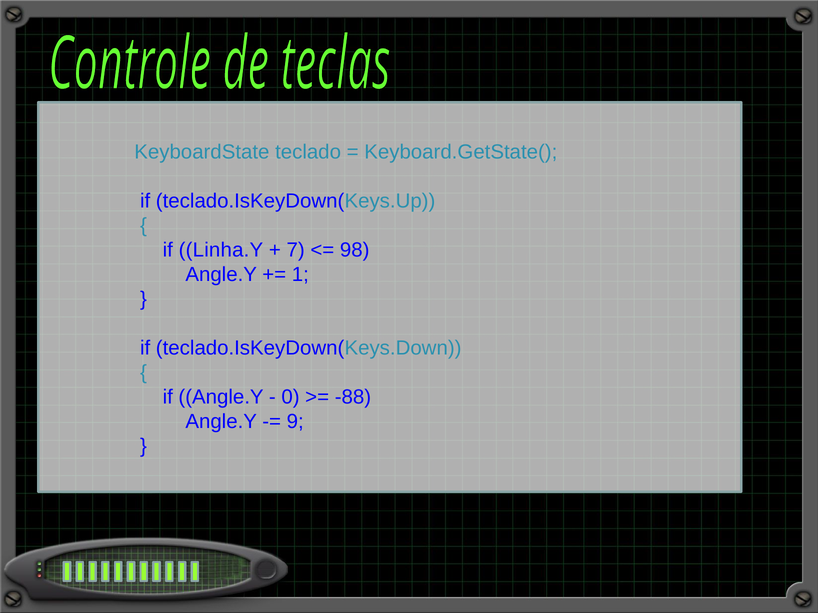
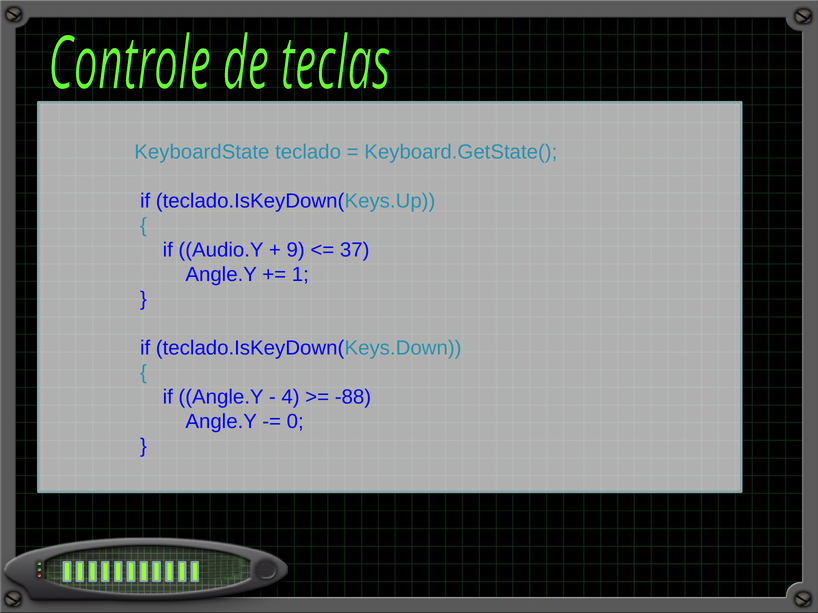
Linha.Y: Linha.Y -> Audio.Y (221, 250)
7: 7 -> 9 (296, 250)
98: 98 -> 37 (355, 250)
0: 0 -> 4 (290, 397)
9: 9 -> 0 (295, 422)
